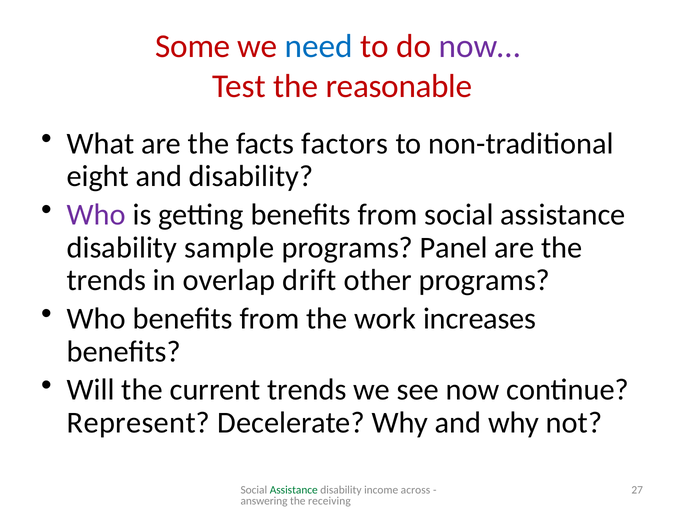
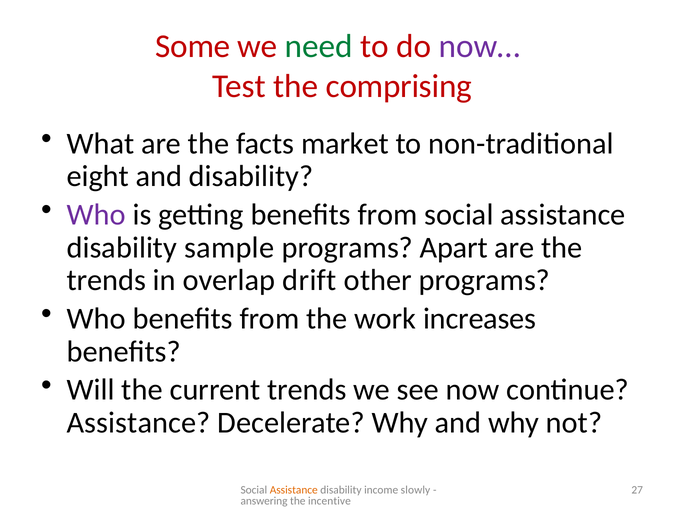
need colour: blue -> green (319, 46)
reasonable: reasonable -> comprising (399, 86)
factors: factors -> market (345, 143)
Panel: Panel -> Apart (454, 248)
Represent: Represent -> Assistance (139, 423)
Assistance colour: green -> orange (294, 490)
across: across -> slowly (415, 490)
receiving: receiving -> incentive (329, 501)
